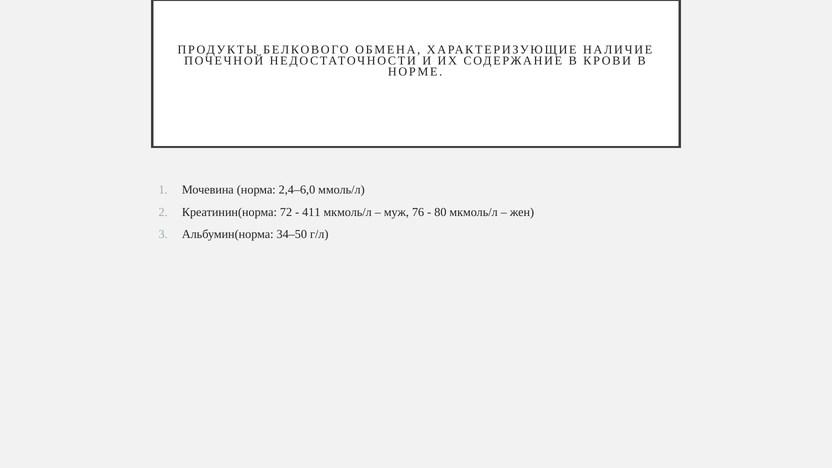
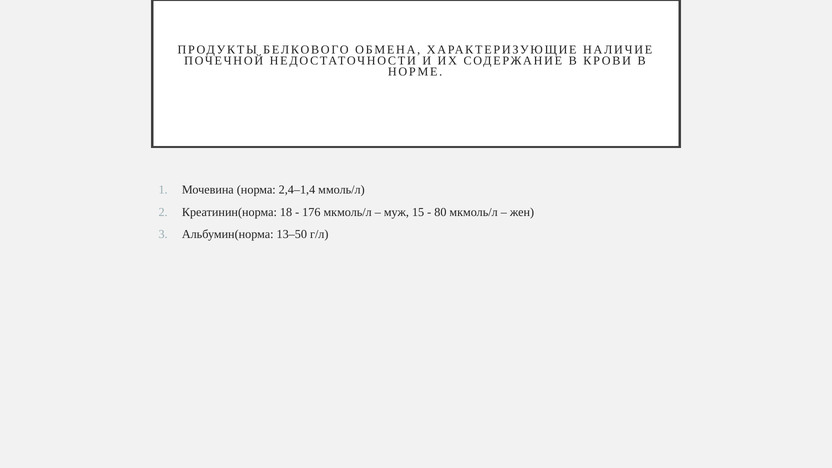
2,4–6,0: 2,4–6,0 -> 2,4–1,4 (297, 190)
72: 72 -> 18 (286, 212)
411: 411 -> 176 (311, 212)
76: 76 -> 15 (418, 212)
34–50: 34–50 -> 13–50 (292, 234)
